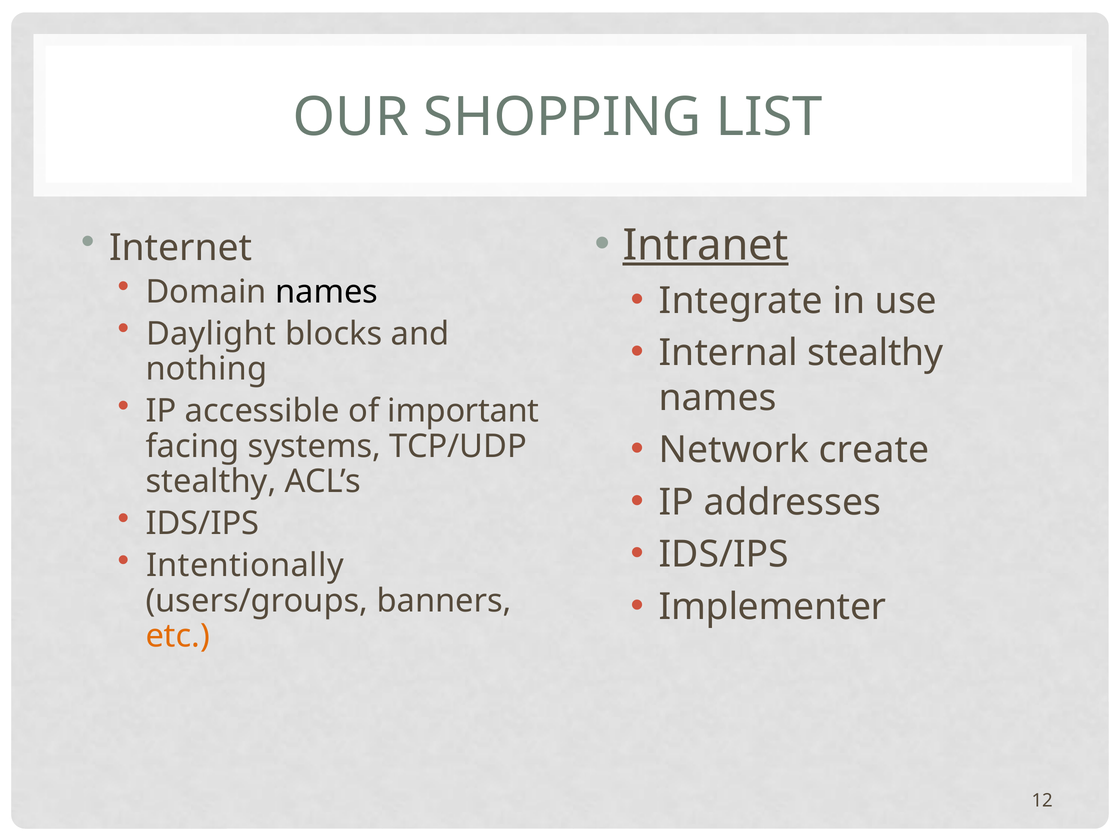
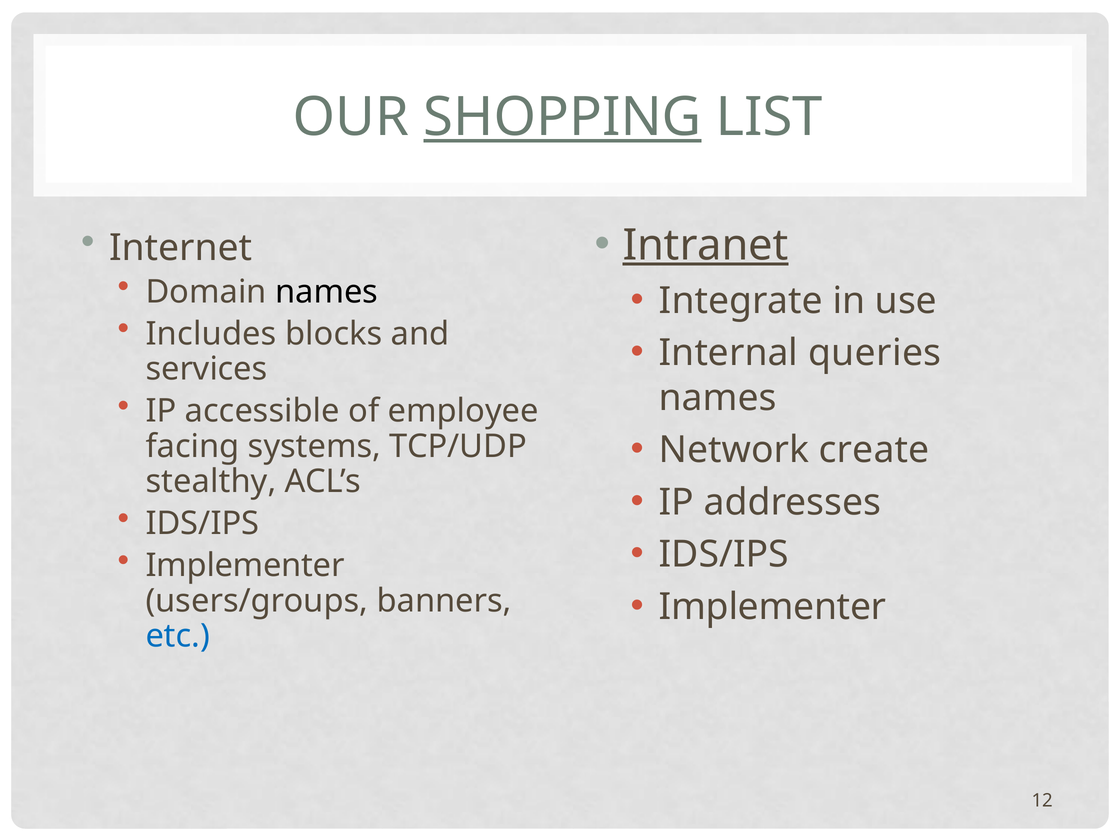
SHOPPING underline: none -> present (562, 117)
Daylight: Daylight -> Includes (211, 334)
Internal stealthy: stealthy -> queries (875, 353)
nothing: nothing -> services (207, 369)
important: important -> employee (463, 411)
Intentionally: Intentionally -> Implementer (245, 566)
etc colour: orange -> blue (178, 636)
